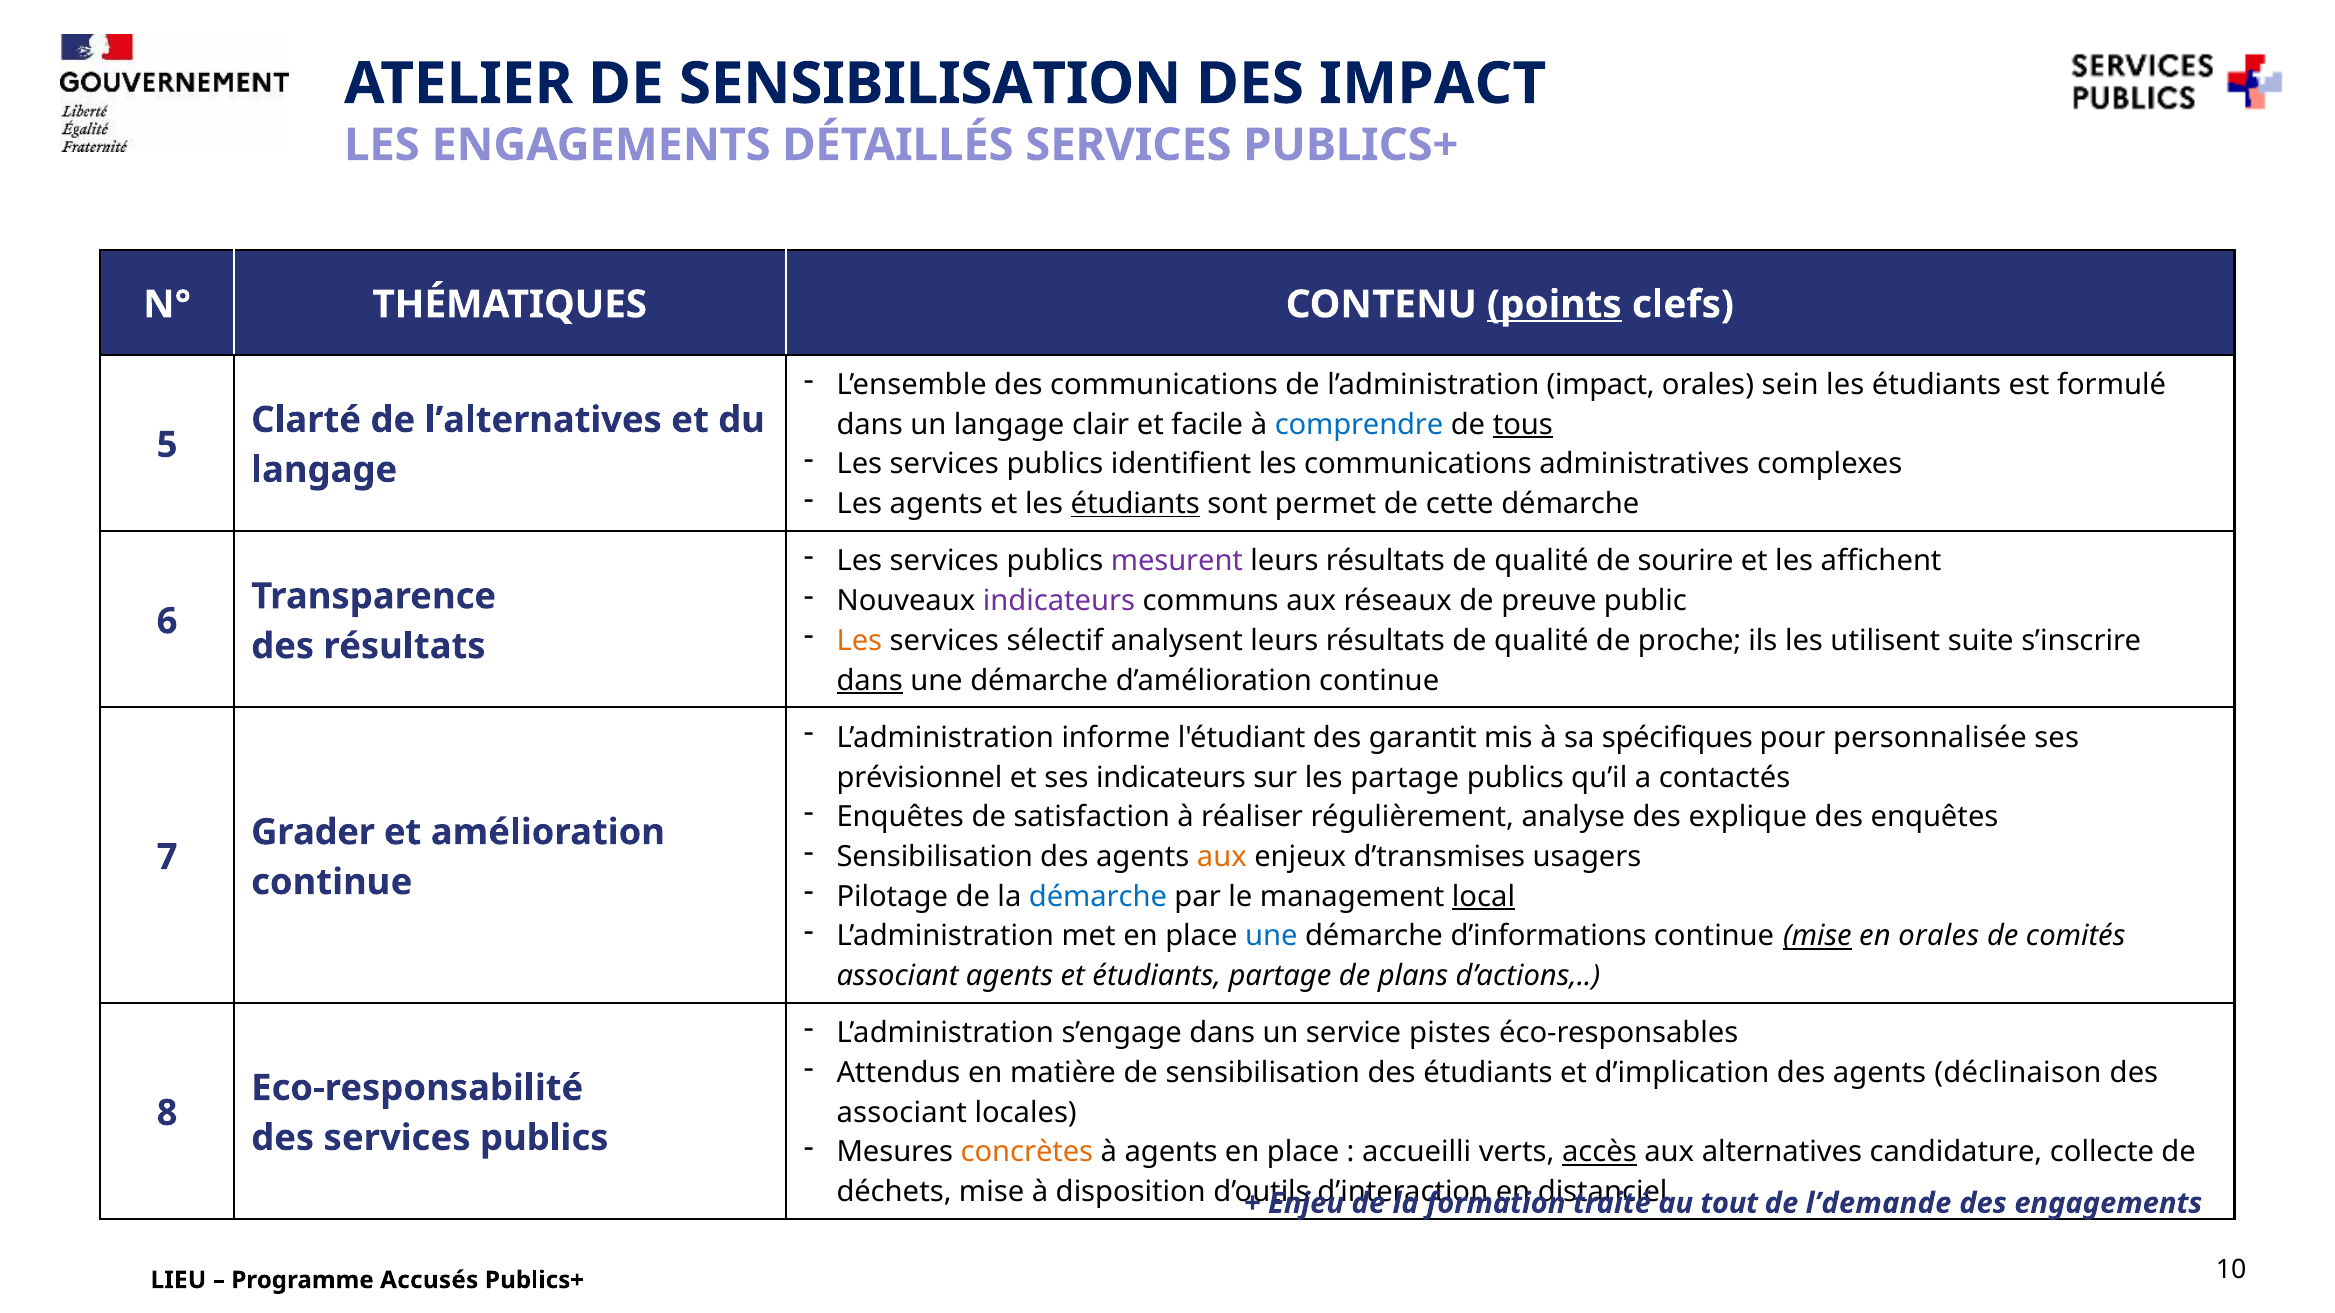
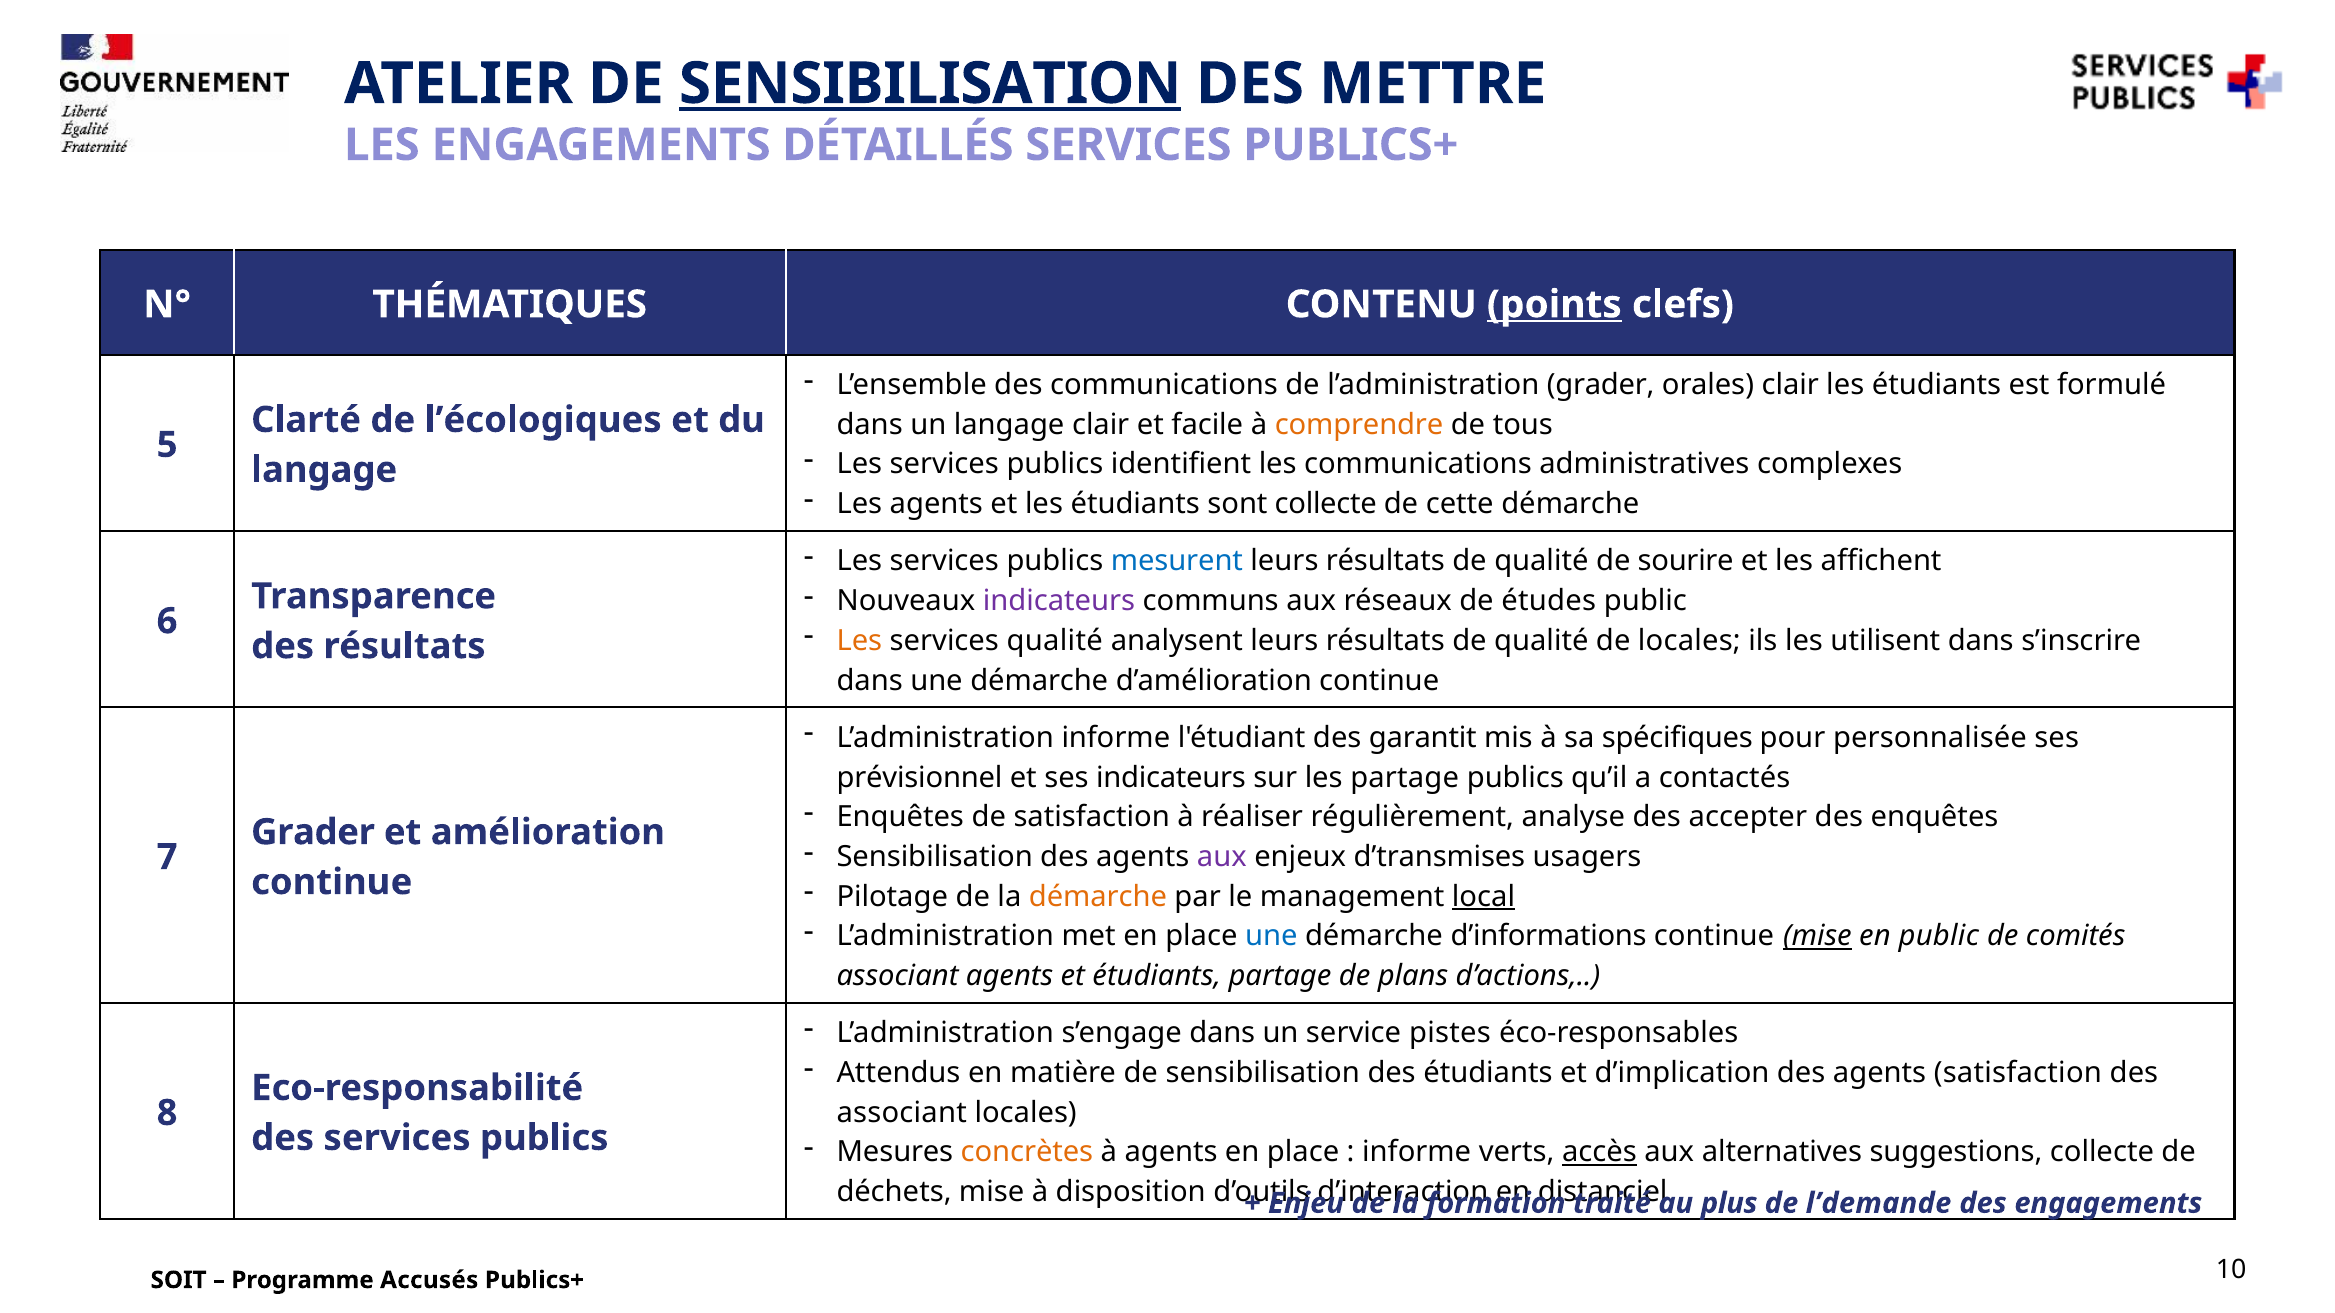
SENSIBILISATION underline: none -> present (930, 84)
DES IMPACT: IMPACT -> METTRE (1433, 84)
l’administration impact: impact -> grader (1601, 385)
orales sein: sein -> clair (1790, 385)
l’alternatives: l’alternatives -> l’écologiques (543, 420)
comprendre colour: blue -> orange (1359, 425)
tous underline: present -> none (1523, 425)
étudiants underline: present -> none (1135, 504)
sont permet: permet -> collecte (1326, 504)
mesurent colour: purple -> blue (1177, 562)
preuve: preuve -> études (1549, 601)
services sélectif: sélectif -> qualité (1055, 641)
de proche: proche -> locales (1689, 641)
utilisent suite: suite -> dans (1981, 641)
dans underline: present -> none (870, 681)
explique: explique -> accepter (1748, 817)
aux colour: orange -> purple (1222, 857)
démarche colour: blue -> orange (1098, 897)
en orales: orales -> public (1939, 937)
agents déclinaison: déclinaison -> satisfaction (2018, 1073)
accueilli: accueilli -> informe (1417, 1153)
candidature: candidature -> suggestions (1956, 1153)
tout: tout -> plus (1729, 1204)
LIEU: LIEU -> SOIT (179, 1281)
